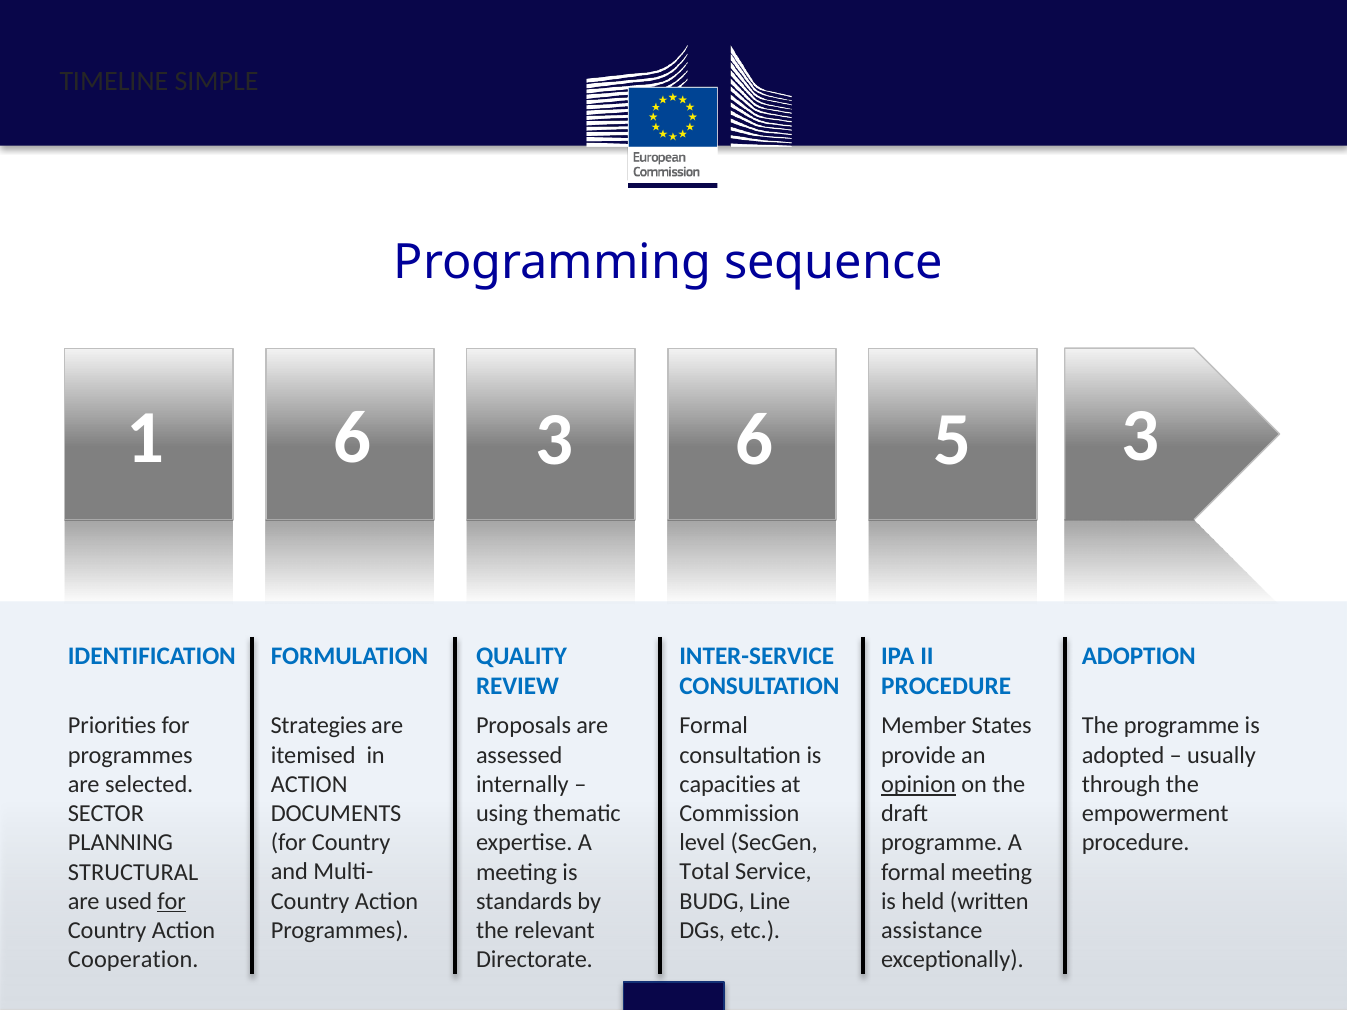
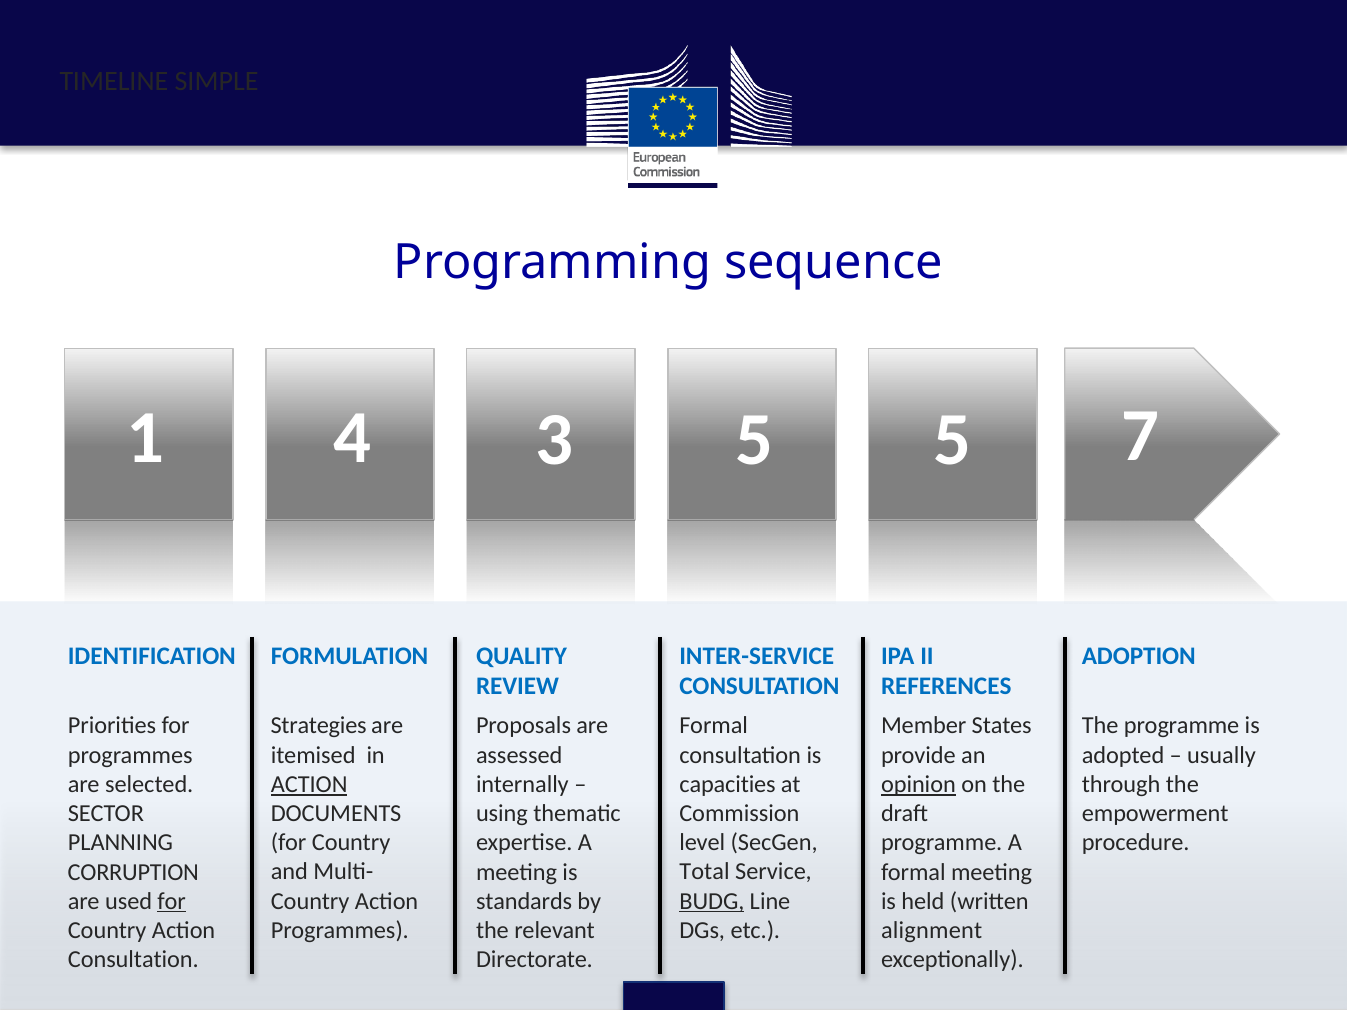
1 6: 6 -> 4 (353, 438)
3 6: 6 -> 5 (755, 439)
5 3: 3 -> 7 (1141, 435)
PROCEDURE: PROCEDURE -> REFERENCES (946, 687)
ACTION underline: none -> present (309, 785)
STRUCTURAL: STRUCTURAL -> CORRUPTION (133, 872)
BUDG underline: none -> present (712, 901)
assistance: assistance -> alignment (932, 931)
Cooperation: Cooperation -> Consultation (133, 960)
